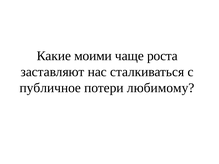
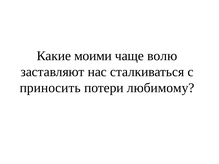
роста: роста -> волю (162, 56)
публичное: публичное -> приносить (50, 88)
